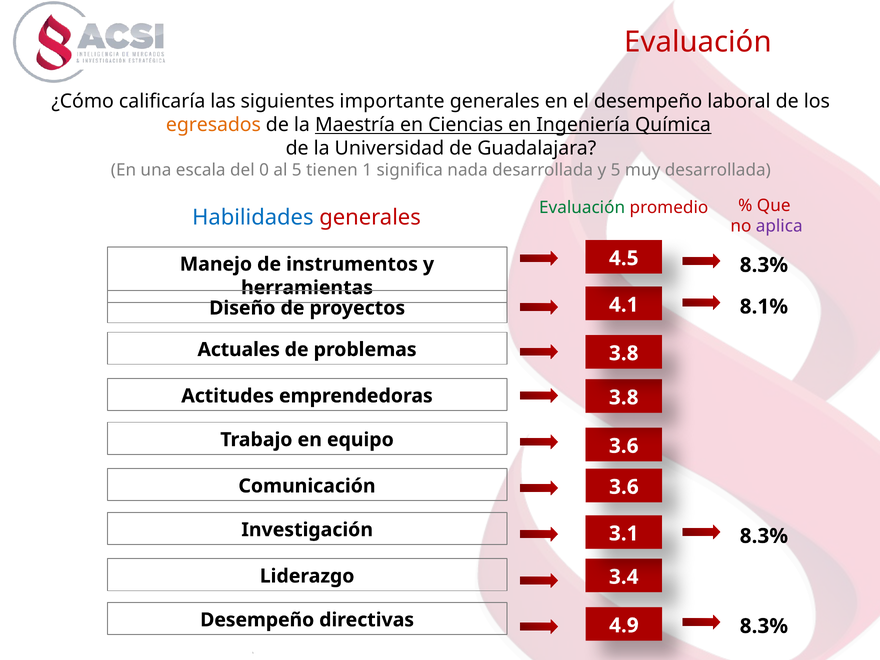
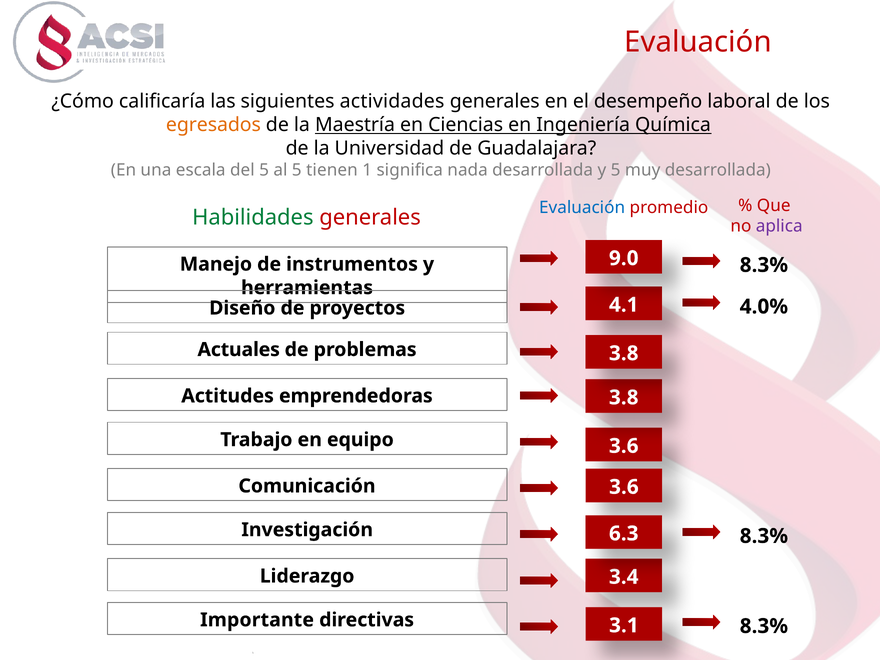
importante: importante -> actividades (392, 101)
del 0: 0 -> 5 (264, 170)
Evaluación colour: green -> blue (582, 207)
Habilidades colour: blue -> green (253, 218)
4.5: 4.5 -> 9.0 (624, 258)
8.1%: 8.1% -> 4.0% (764, 307)
3.1: 3.1 -> 6.3 (624, 534)
Desempeño: Desempeño -> Importante (257, 620)
4.9: 4.9 -> 3.1 (624, 625)
